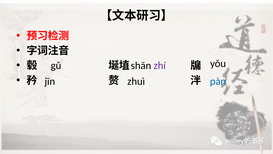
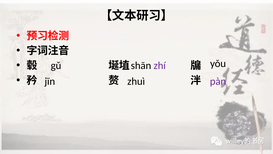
pàn colour: blue -> purple (218, 81)
